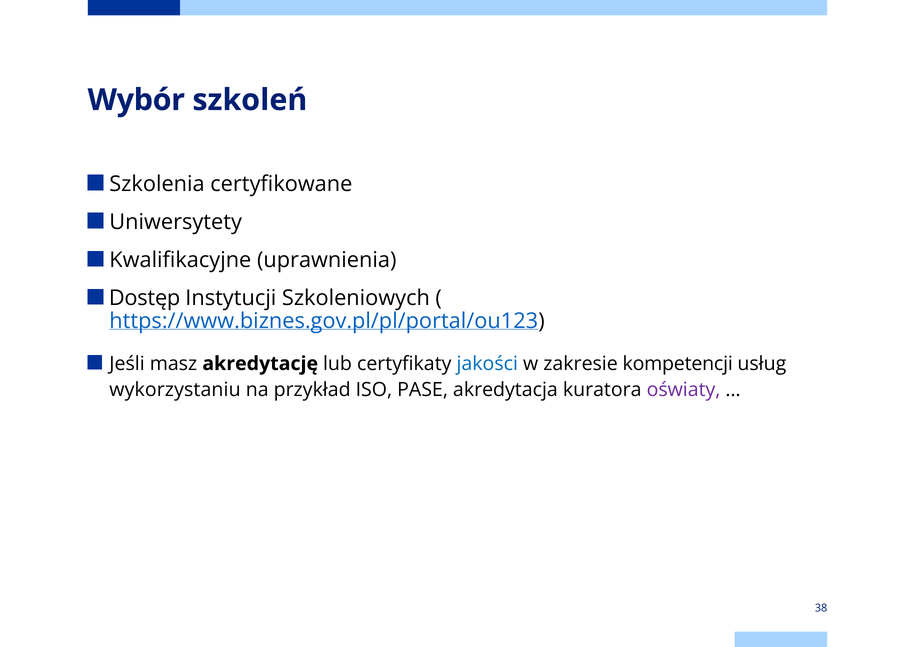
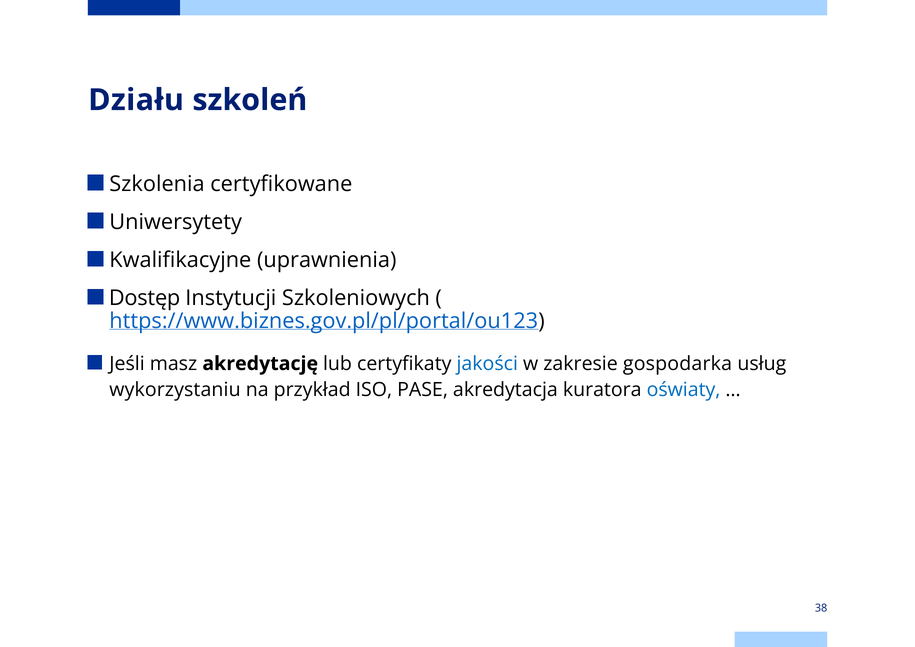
Wybór: Wybór -> Działu (136, 100)
kompetencji: kompetencji -> gospodarka (677, 364)
oświaty colour: purple -> blue (684, 390)
